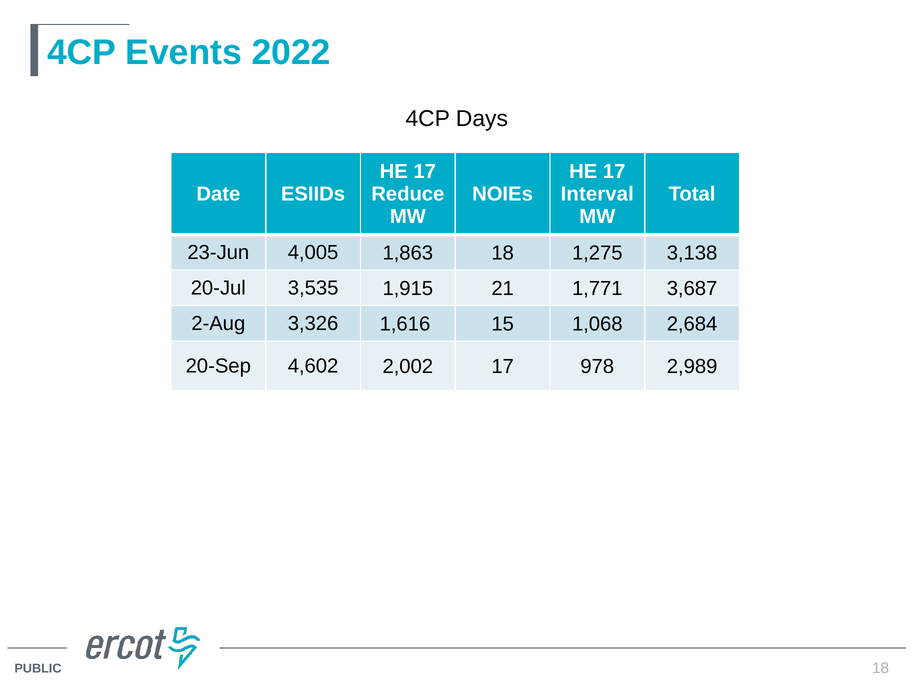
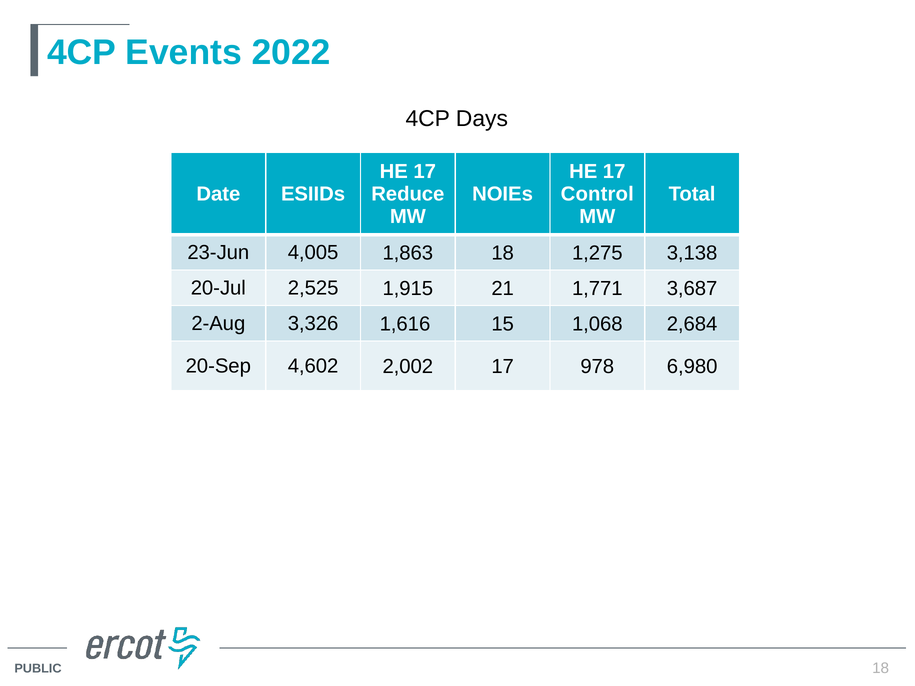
Interval: Interval -> Control (597, 194)
3,535: 3,535 -> 2,525 (313, 288)
2,989: 2,989 -> 6,980 (692, 367)
